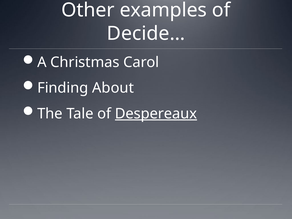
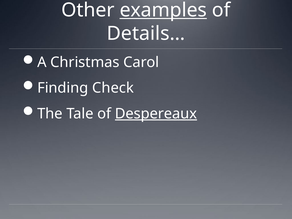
examples underline: none -> present (163, 10)
Decide…: Decide… -> Details… (146, 33)
About: About -> Check (113, 88)
